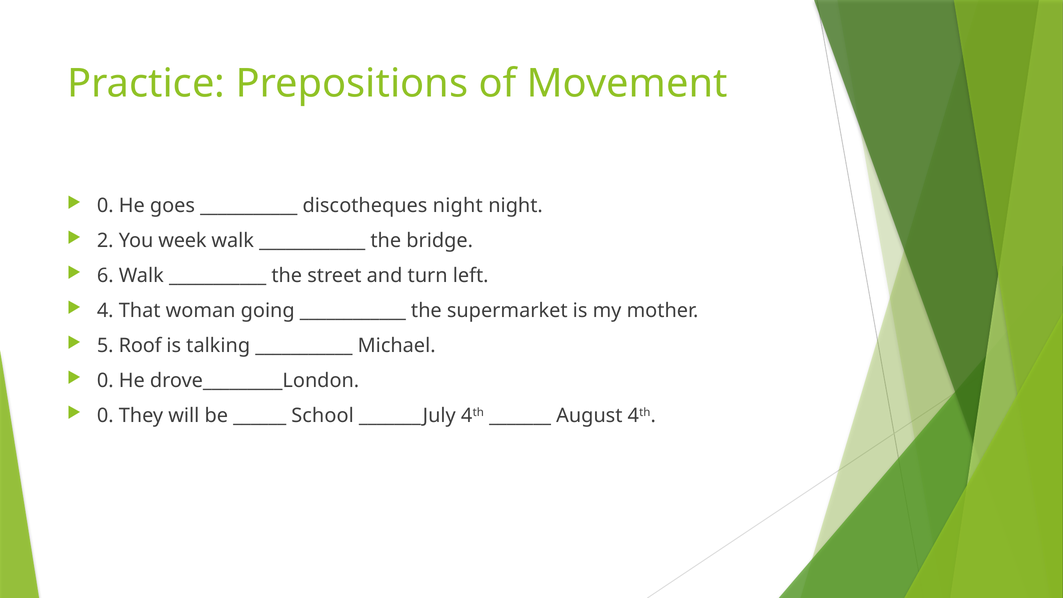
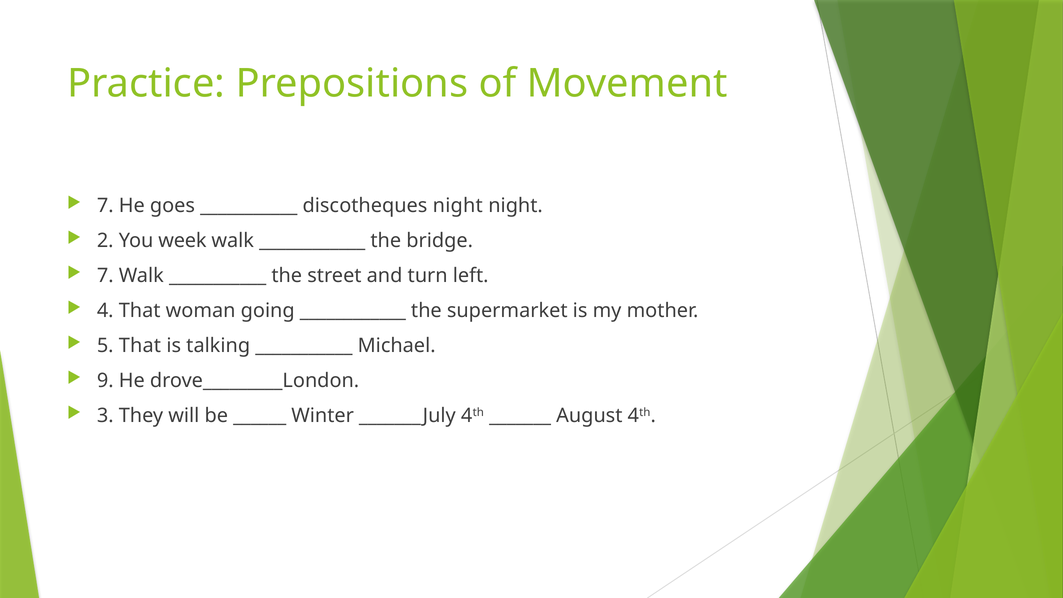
0: 0 -> 7 (105, 206)
6: 6 -> 7 (105, 276)
5 Roof: Roof -> That (140, 346)
0: 0 -> 9 (105, 381)
0: 0 -> 3 (105, 416)
School: School -> Winter (323, 416)
